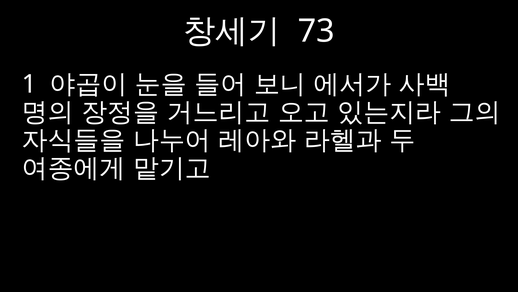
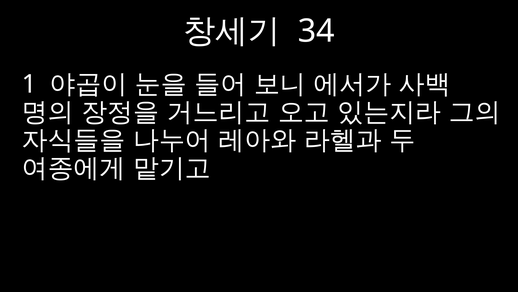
73: 73 -> 34 (316, 31)
